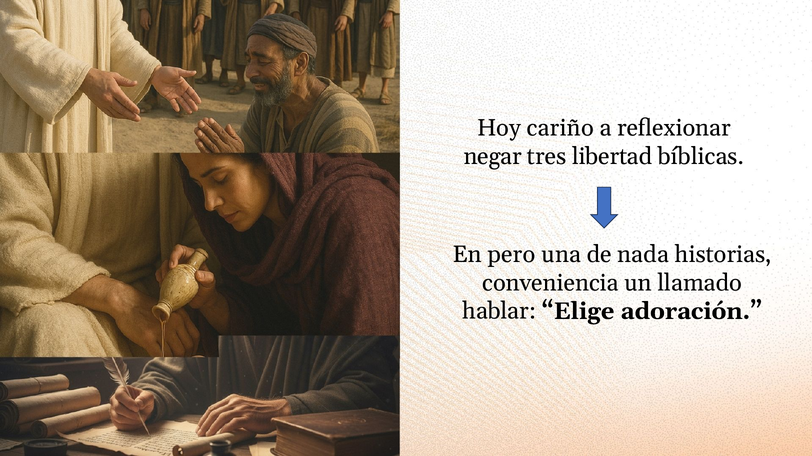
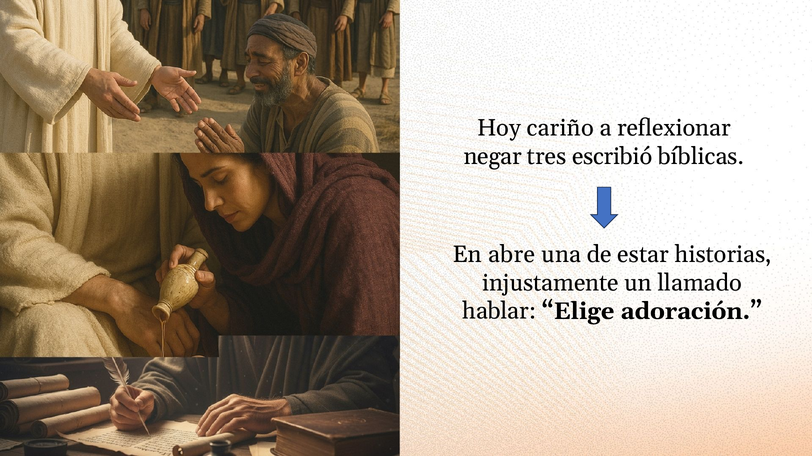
libertad: libertad -> escribió (612, 157)
pero: pero -> abre (512, 255)
nada: nada -> estar (643, 255)
conveniencia: conveniencia -> injustamente (551, 283)
